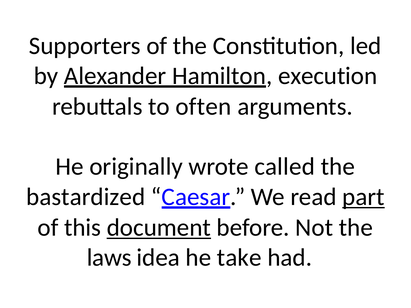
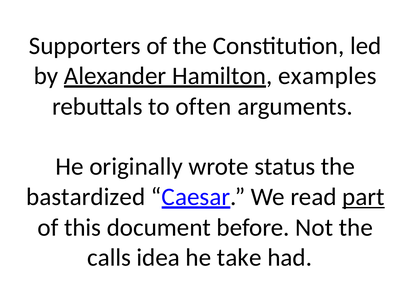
execution: execution -> examples (327, 76)
called: called -> status (285, 167)
document underline: present -> none (159, 228)
laws: laws -> calls (109, 258)
